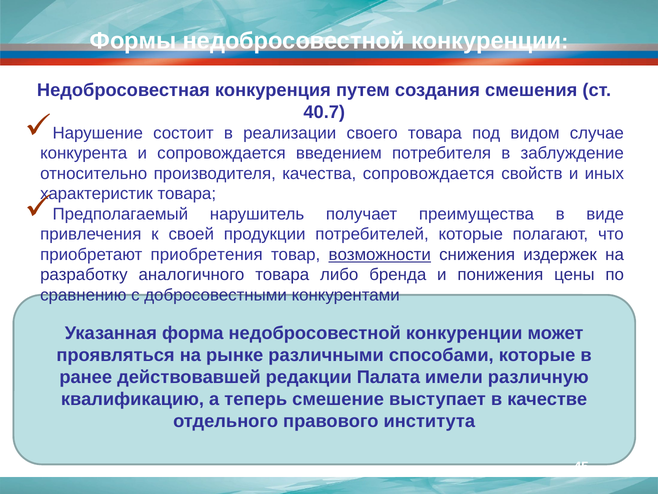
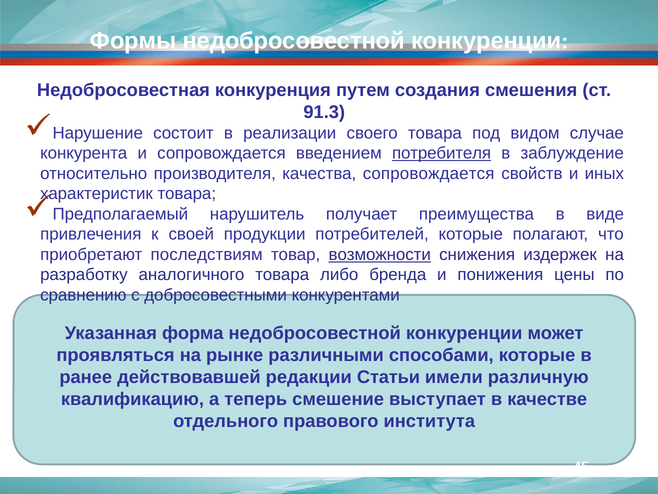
40.7: 40.7 -> 91.3 (324, 112)
потребителя underline: none -> present (442, 153)
приобретения: приобретения -> последствиям (207, 254)
Палата: Палата -> Статьи (388, 377)
